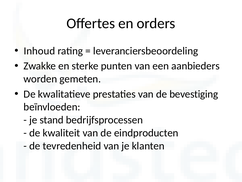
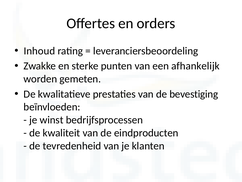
aanbieders: aanbieders -> afhankelijk (195, 66)
stand: stand -> winst (52, 120)
